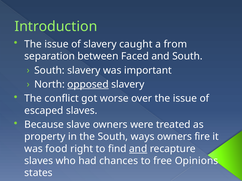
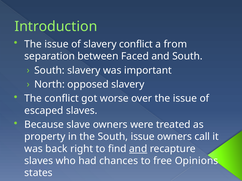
slavery caught: caught -> conflict (136, 44)
opposed underline: present -> none (88, 85)
South ways: ways -> issue (143, 137)
fire: fire -> call (202, 137)
food: food -> back (56, 149)
